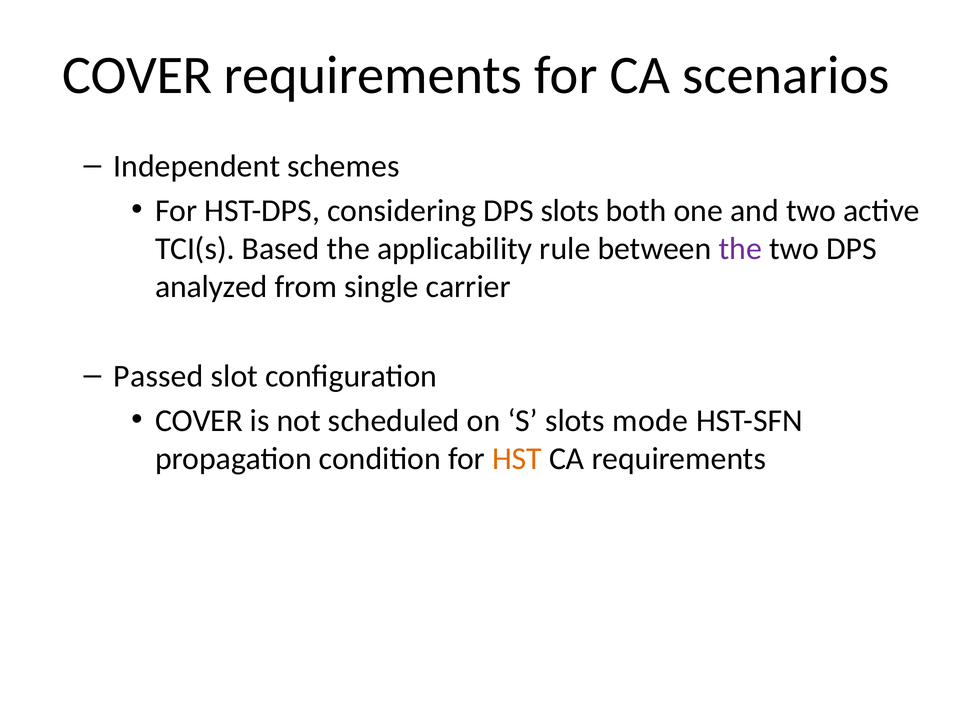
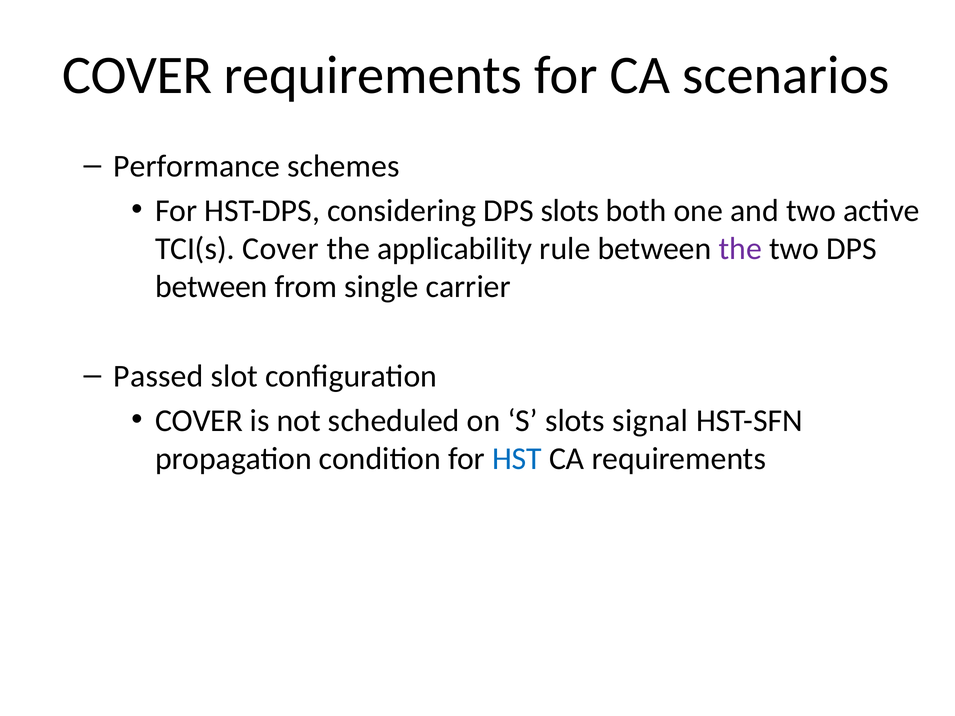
Independent: Independent -> Performance (197, 166)
TCI(s Based: Based -> Cover (281, 249)
analyzed: analyzed -> between (211, 287)
mode: mode -> signal (650, 421)
HST colour: orange -> blue (517, 459)
